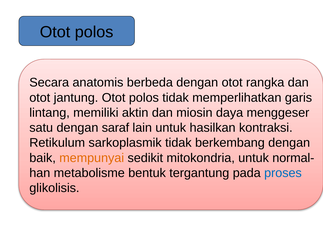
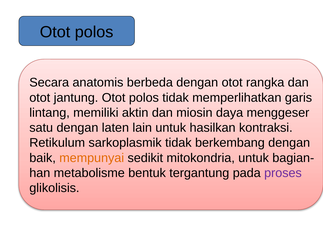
saraf: saraf -> laten (115, 128)
normal-: normal- -> bagian- (293, 158)
proses colour: blue -> purple (283, 173)
